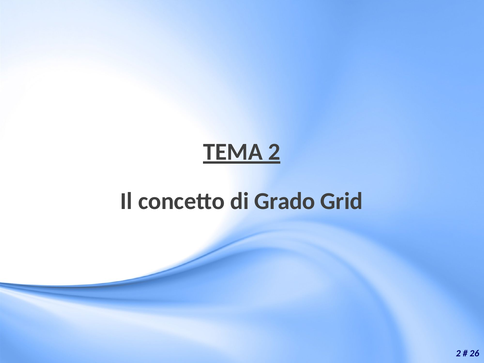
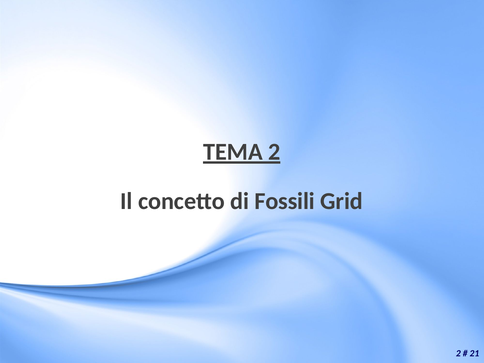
Grado: Grado -> Fossili (285, 201)
26: 26 -> 21 (474, 353)
